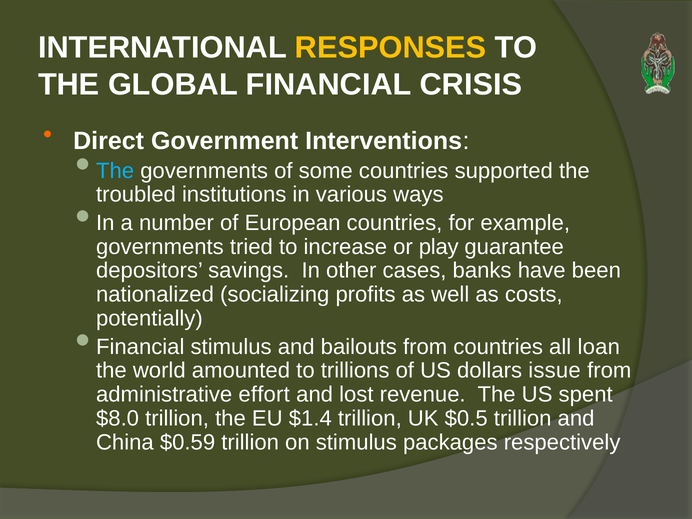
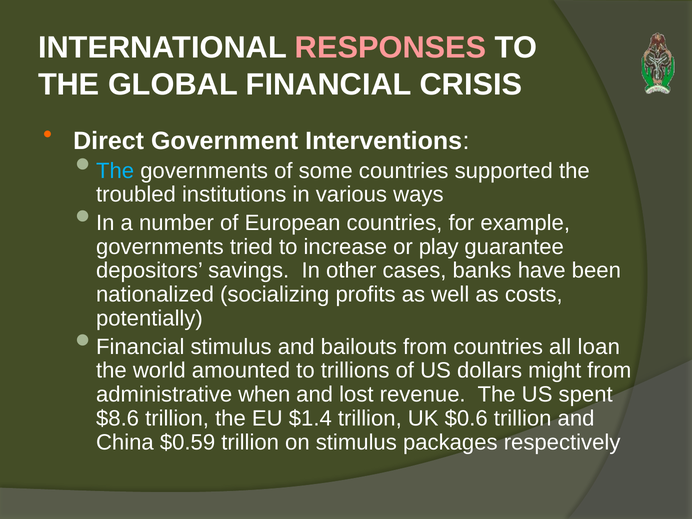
RESPONSES colour: yellow -> pink (391, 48)
issue: issue -> might (555, 371)
effort: effort -> when (264, 394)
$8.0: $8.0 -> $8.6 (118, 418)
$0.5: $0.5 -> $0.6 (466, 418)
